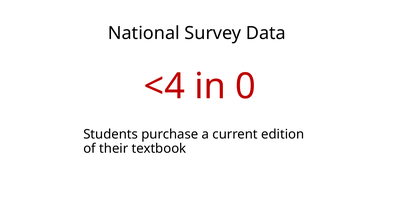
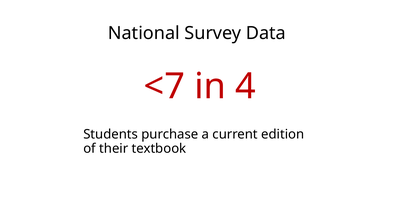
<4: <4 -> <7 (164, 86)
0: 0 -> 4 (246, 86)
